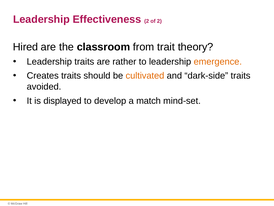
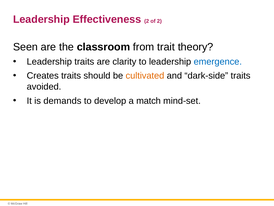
Hired: Hired -> Seen (25, 47)
rather: rather -> clarity (124, 62)
emergence colour: orange -> blue (218, 62)
displayed: displayed -> demands (62, 101)
